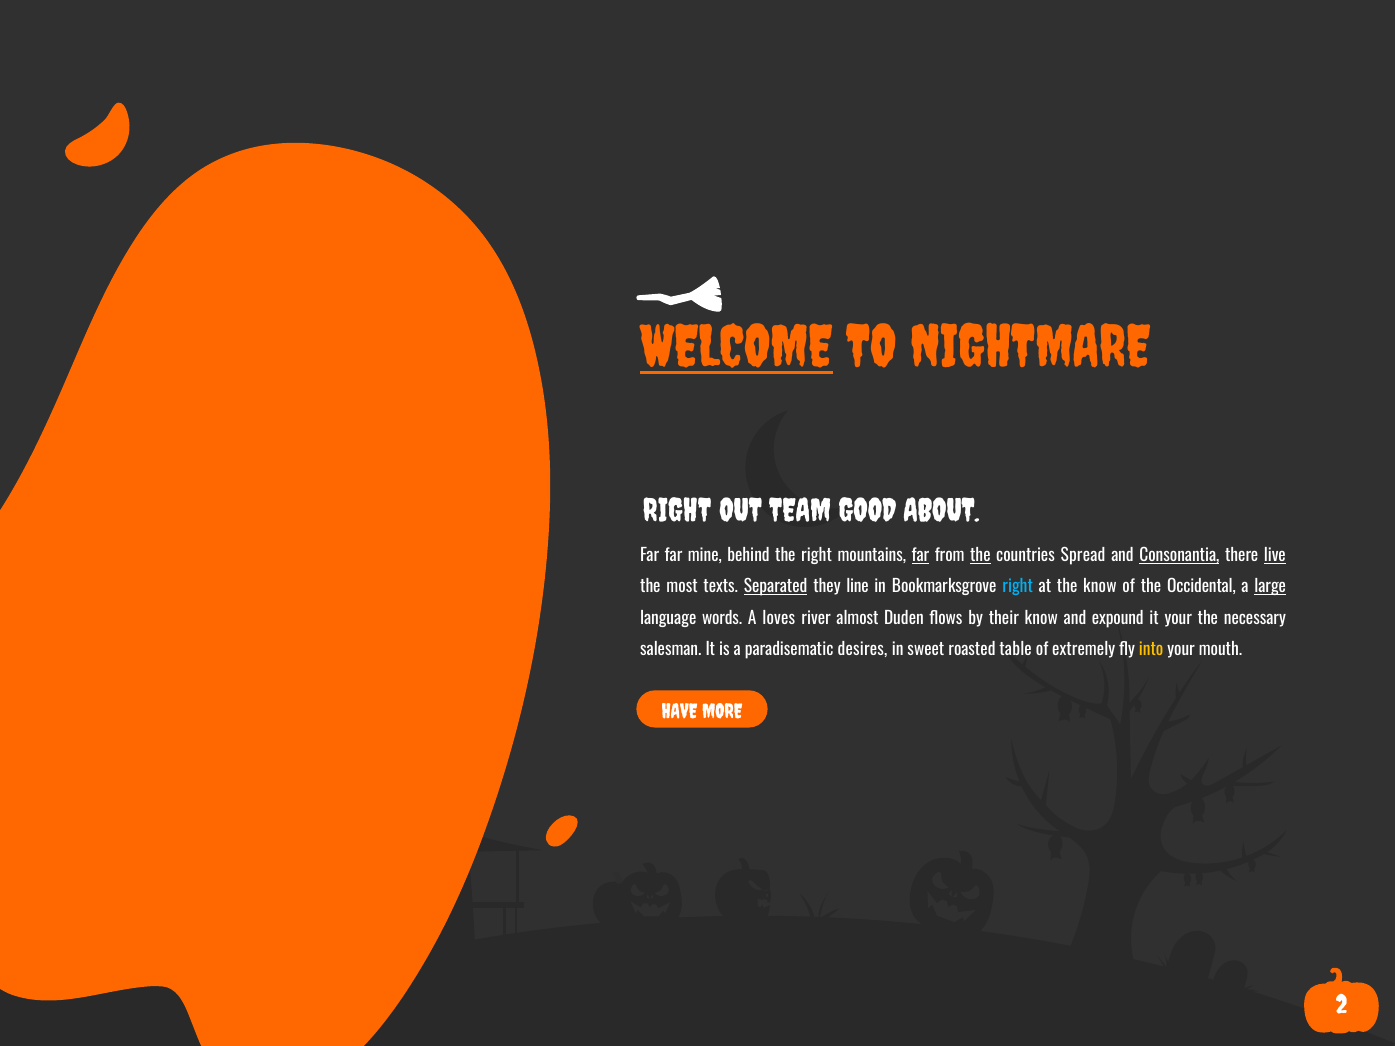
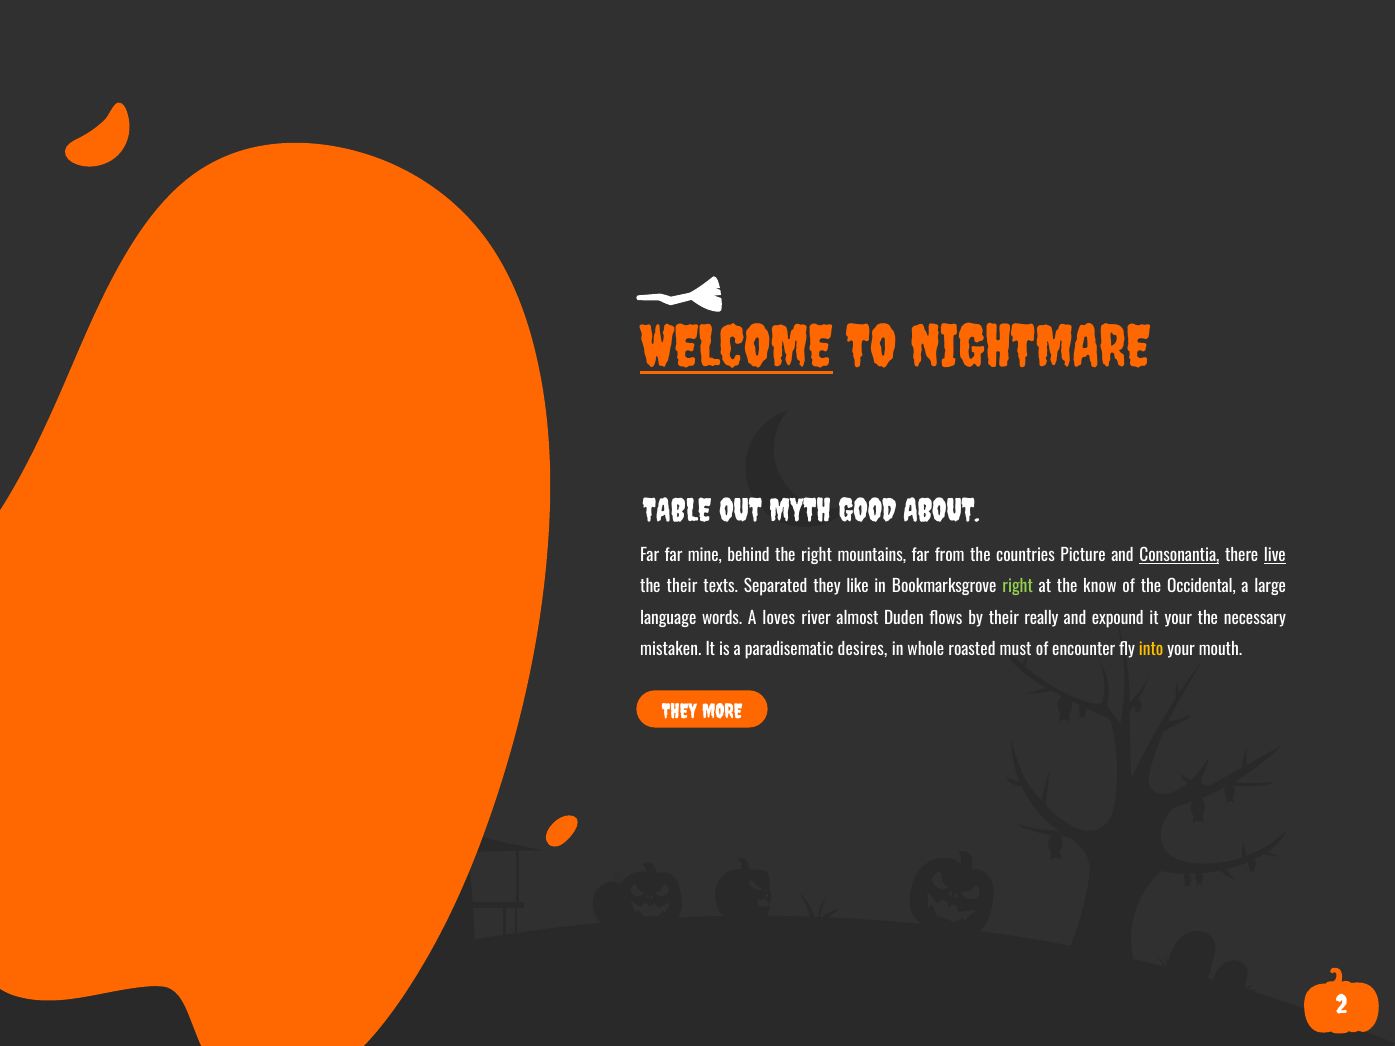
RIGHT: RIGHT -> TABLE (677, 511)
TEAM: TEAM -> MYTH (800, 511)
far underline: present -> none (920, 556)
the underline: present -> none (980, 556)
Spread: Spread -> Picture (1083, 556)
the most: most -> their (682, 587)
Separated underline: present -> none (776, 587)
line: line -> like (857, 587)
right colour: light blue -> light green (1018, 587)
large underline: present -> none (1270, 587)
their know: know -> really (1041, 619)
salesman: salesman -> mistaken (671, 650)
sweet: sweet -> whole (926, 650)
table: table -> must (1016, 650)
extremely: extremely -> encounter (1084, 650)
HAVE: HAVE -> THEY (679, 712)
